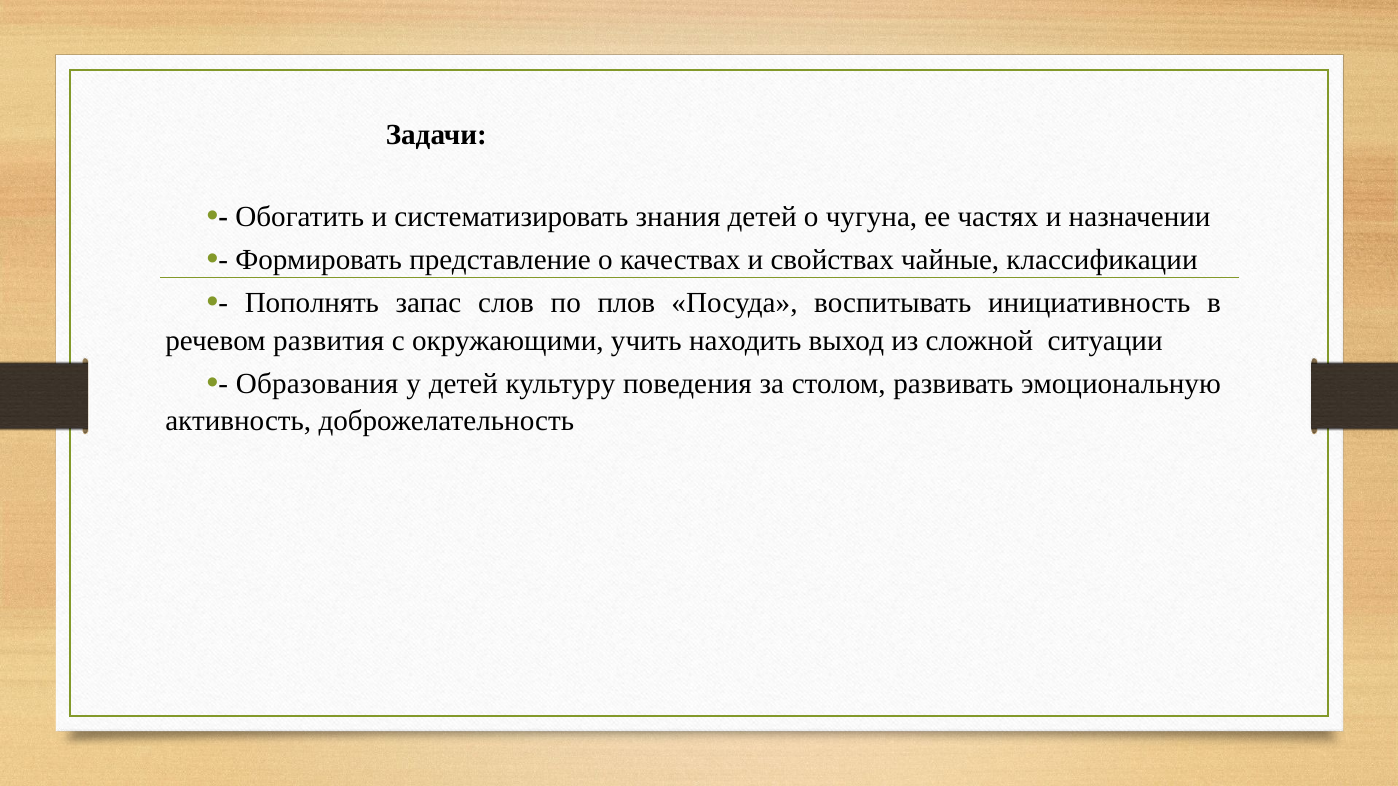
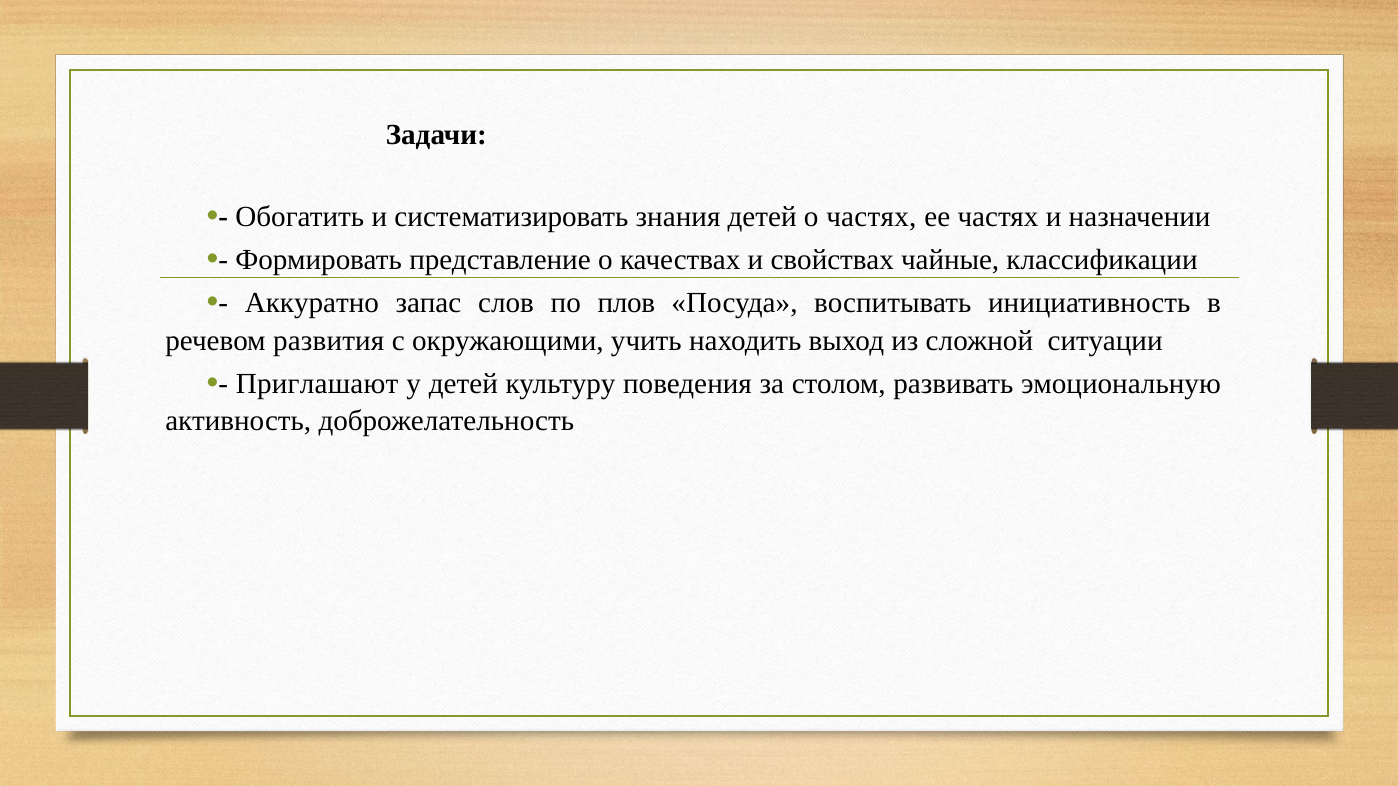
о чугуна: чугуна -> частях (871, 217)
Пополнять: Пополнять -> Аккуратно (312, 303)
Образования: Образования -> Приглашают (317, 384)
